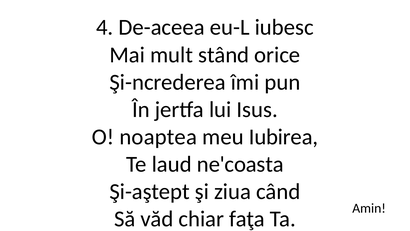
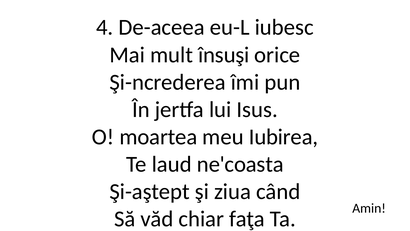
stând: stând -> însuşi (224, 55)
noaptea: noaptea -> moartea (158, 137)
